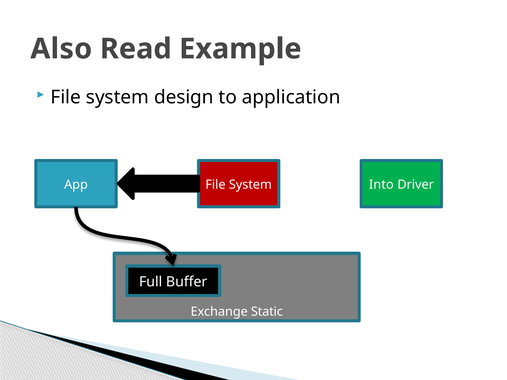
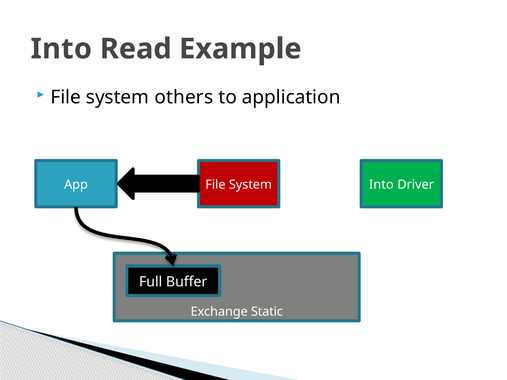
Also: Also -> Into (61, 49)
design: design -> others (184, 97)
